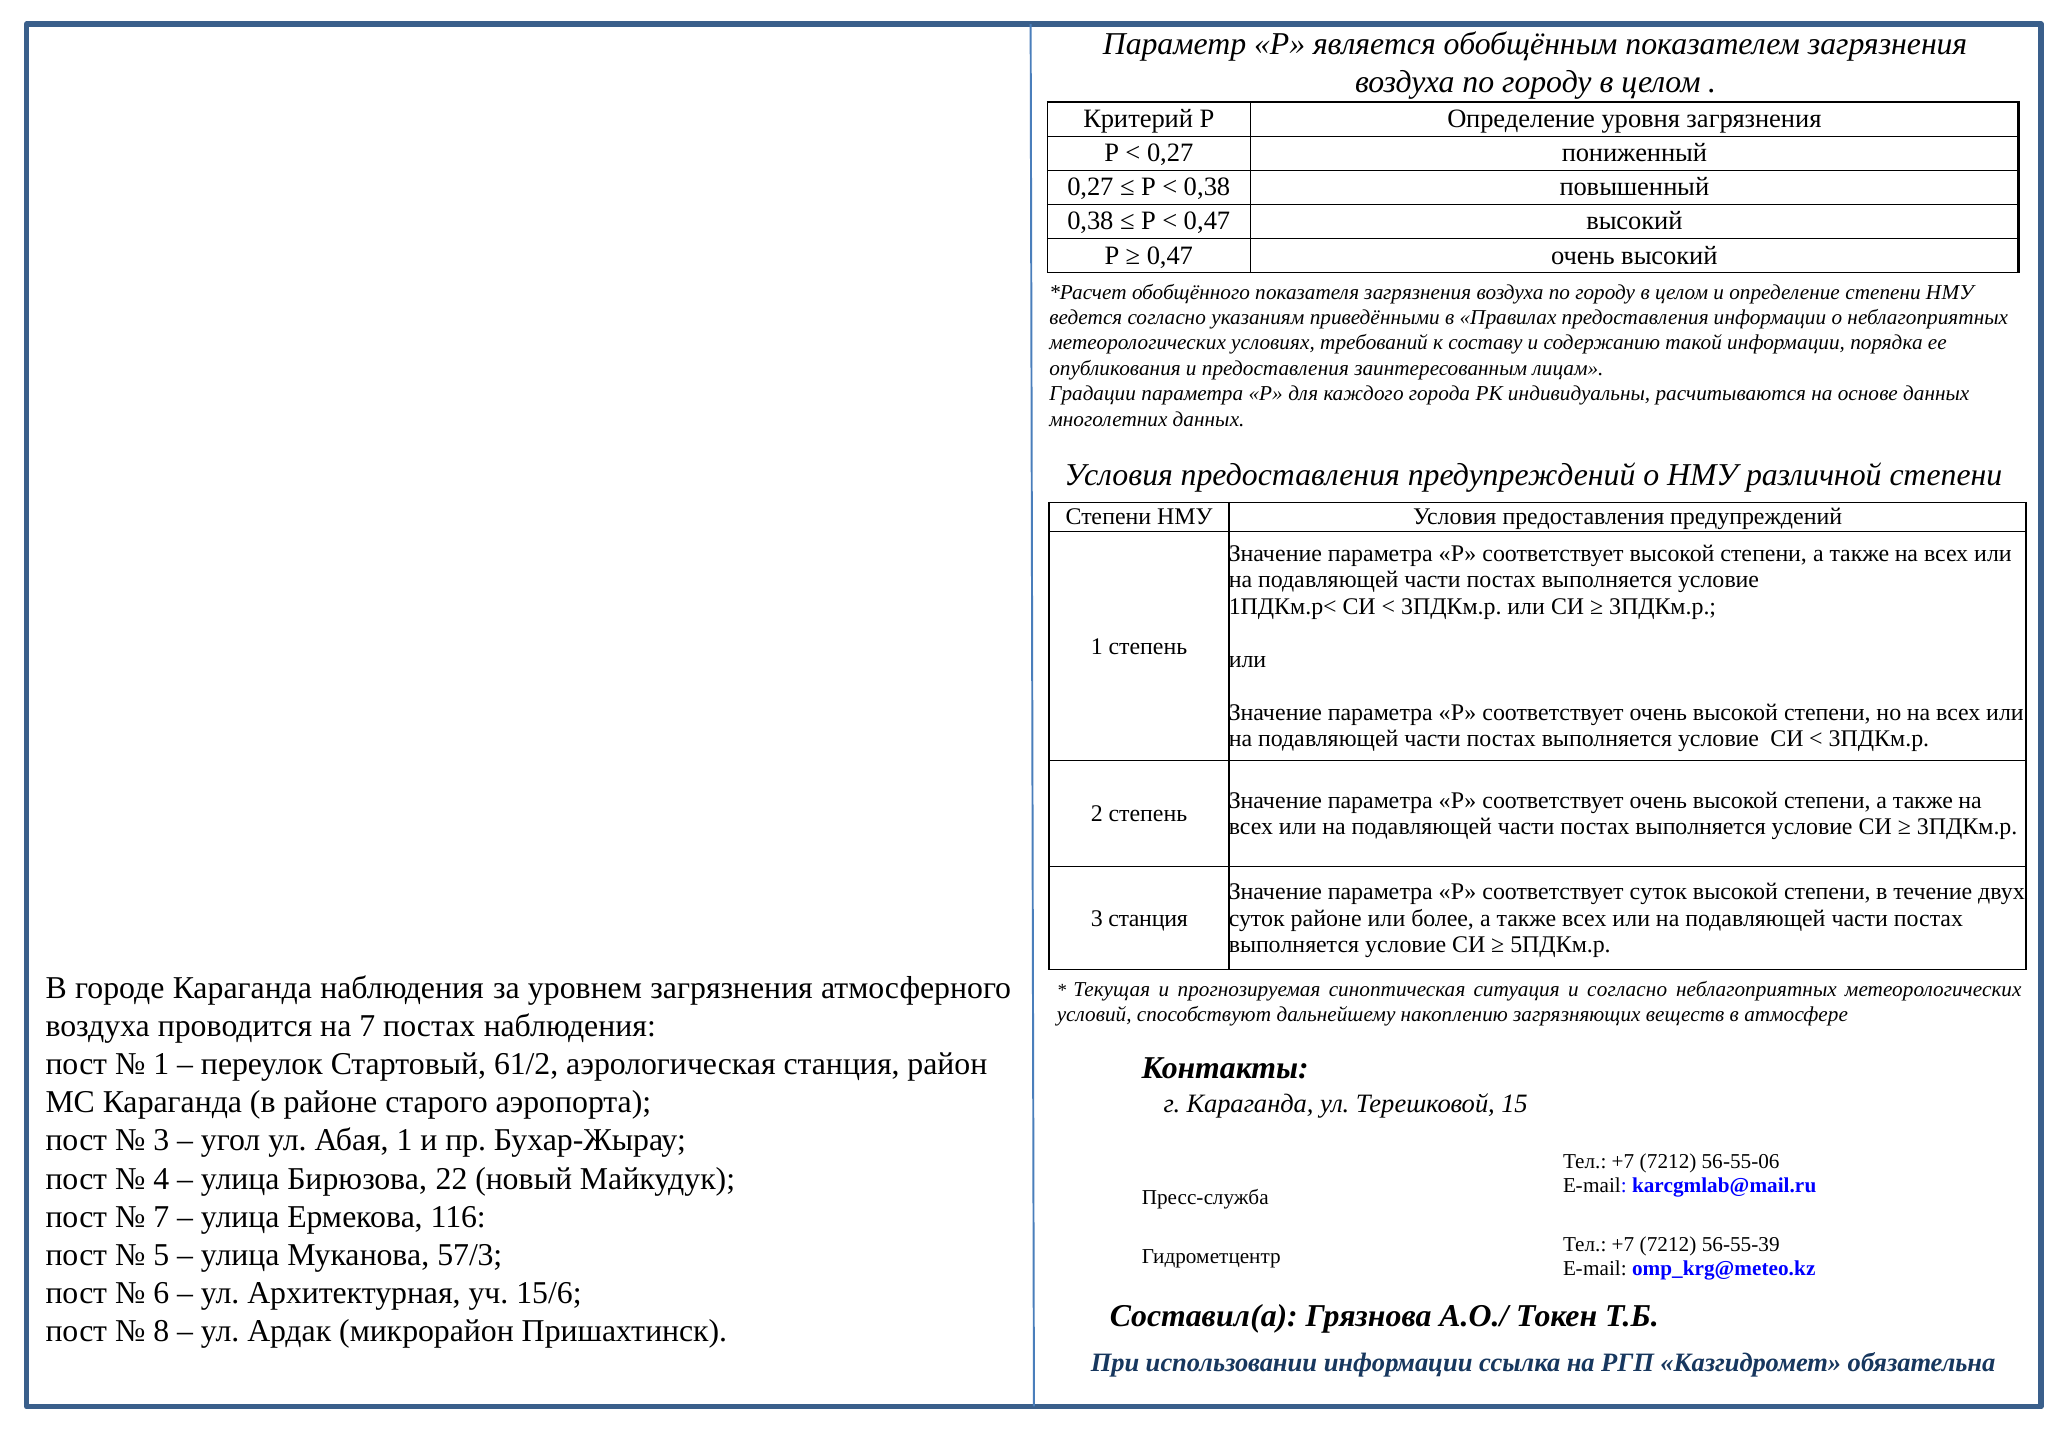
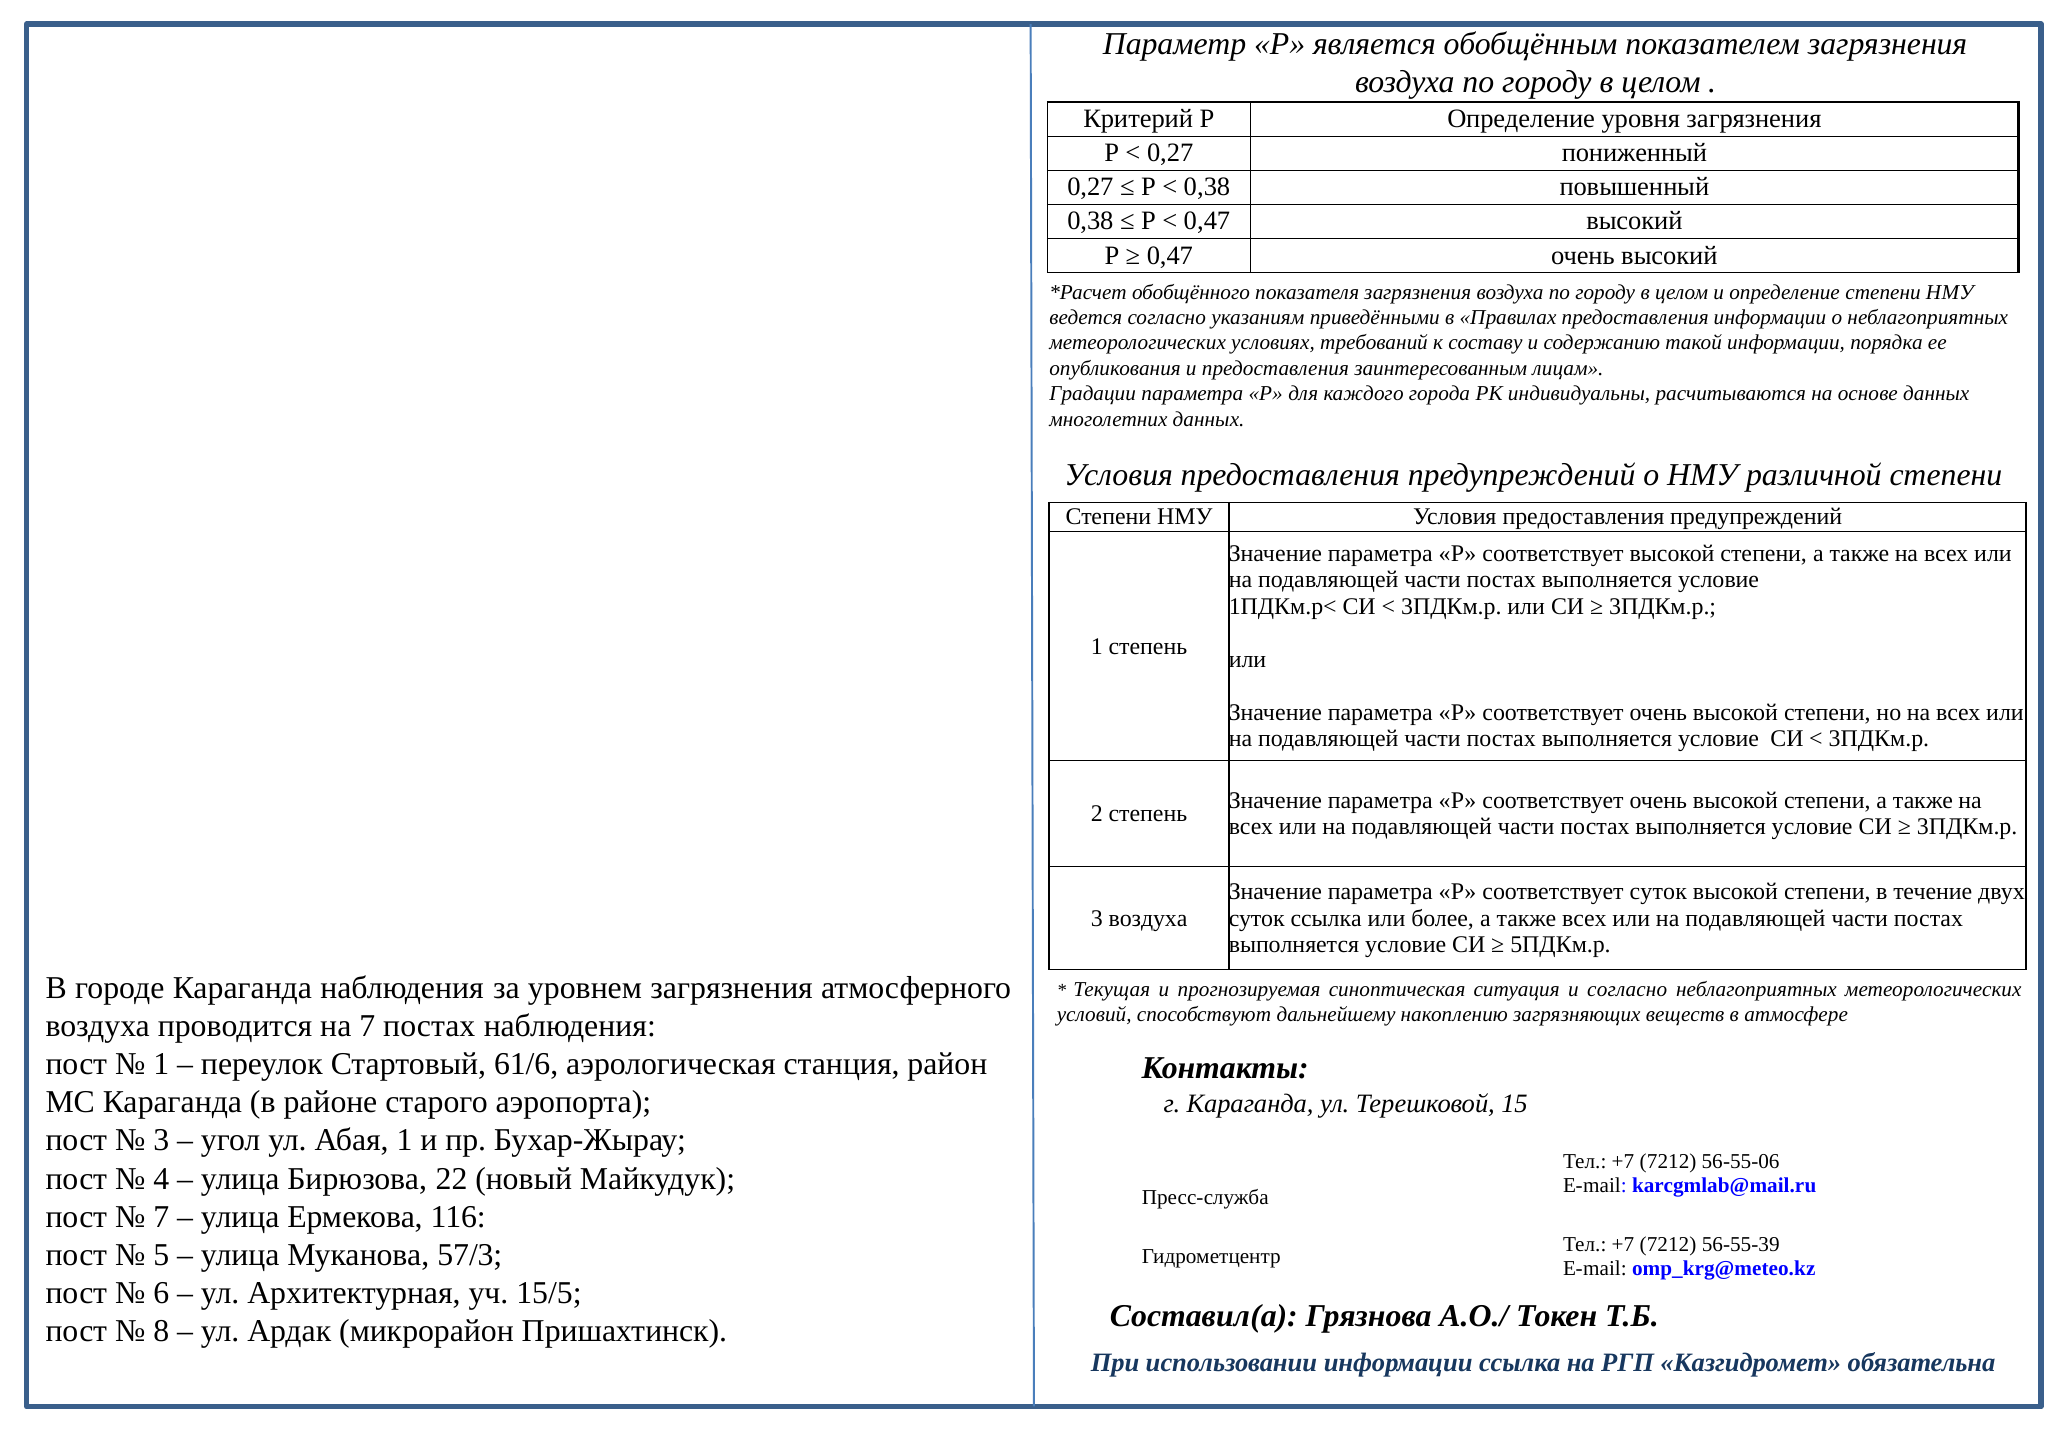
3 станция: станция -> воздуха (1148, 919)
суток районе: районе -> ссылка (1326, 919)
61/2: 61/2 -> 61/6 (526, 1065)
15/6: 15/6 -> 15/5 (549, 1294)
